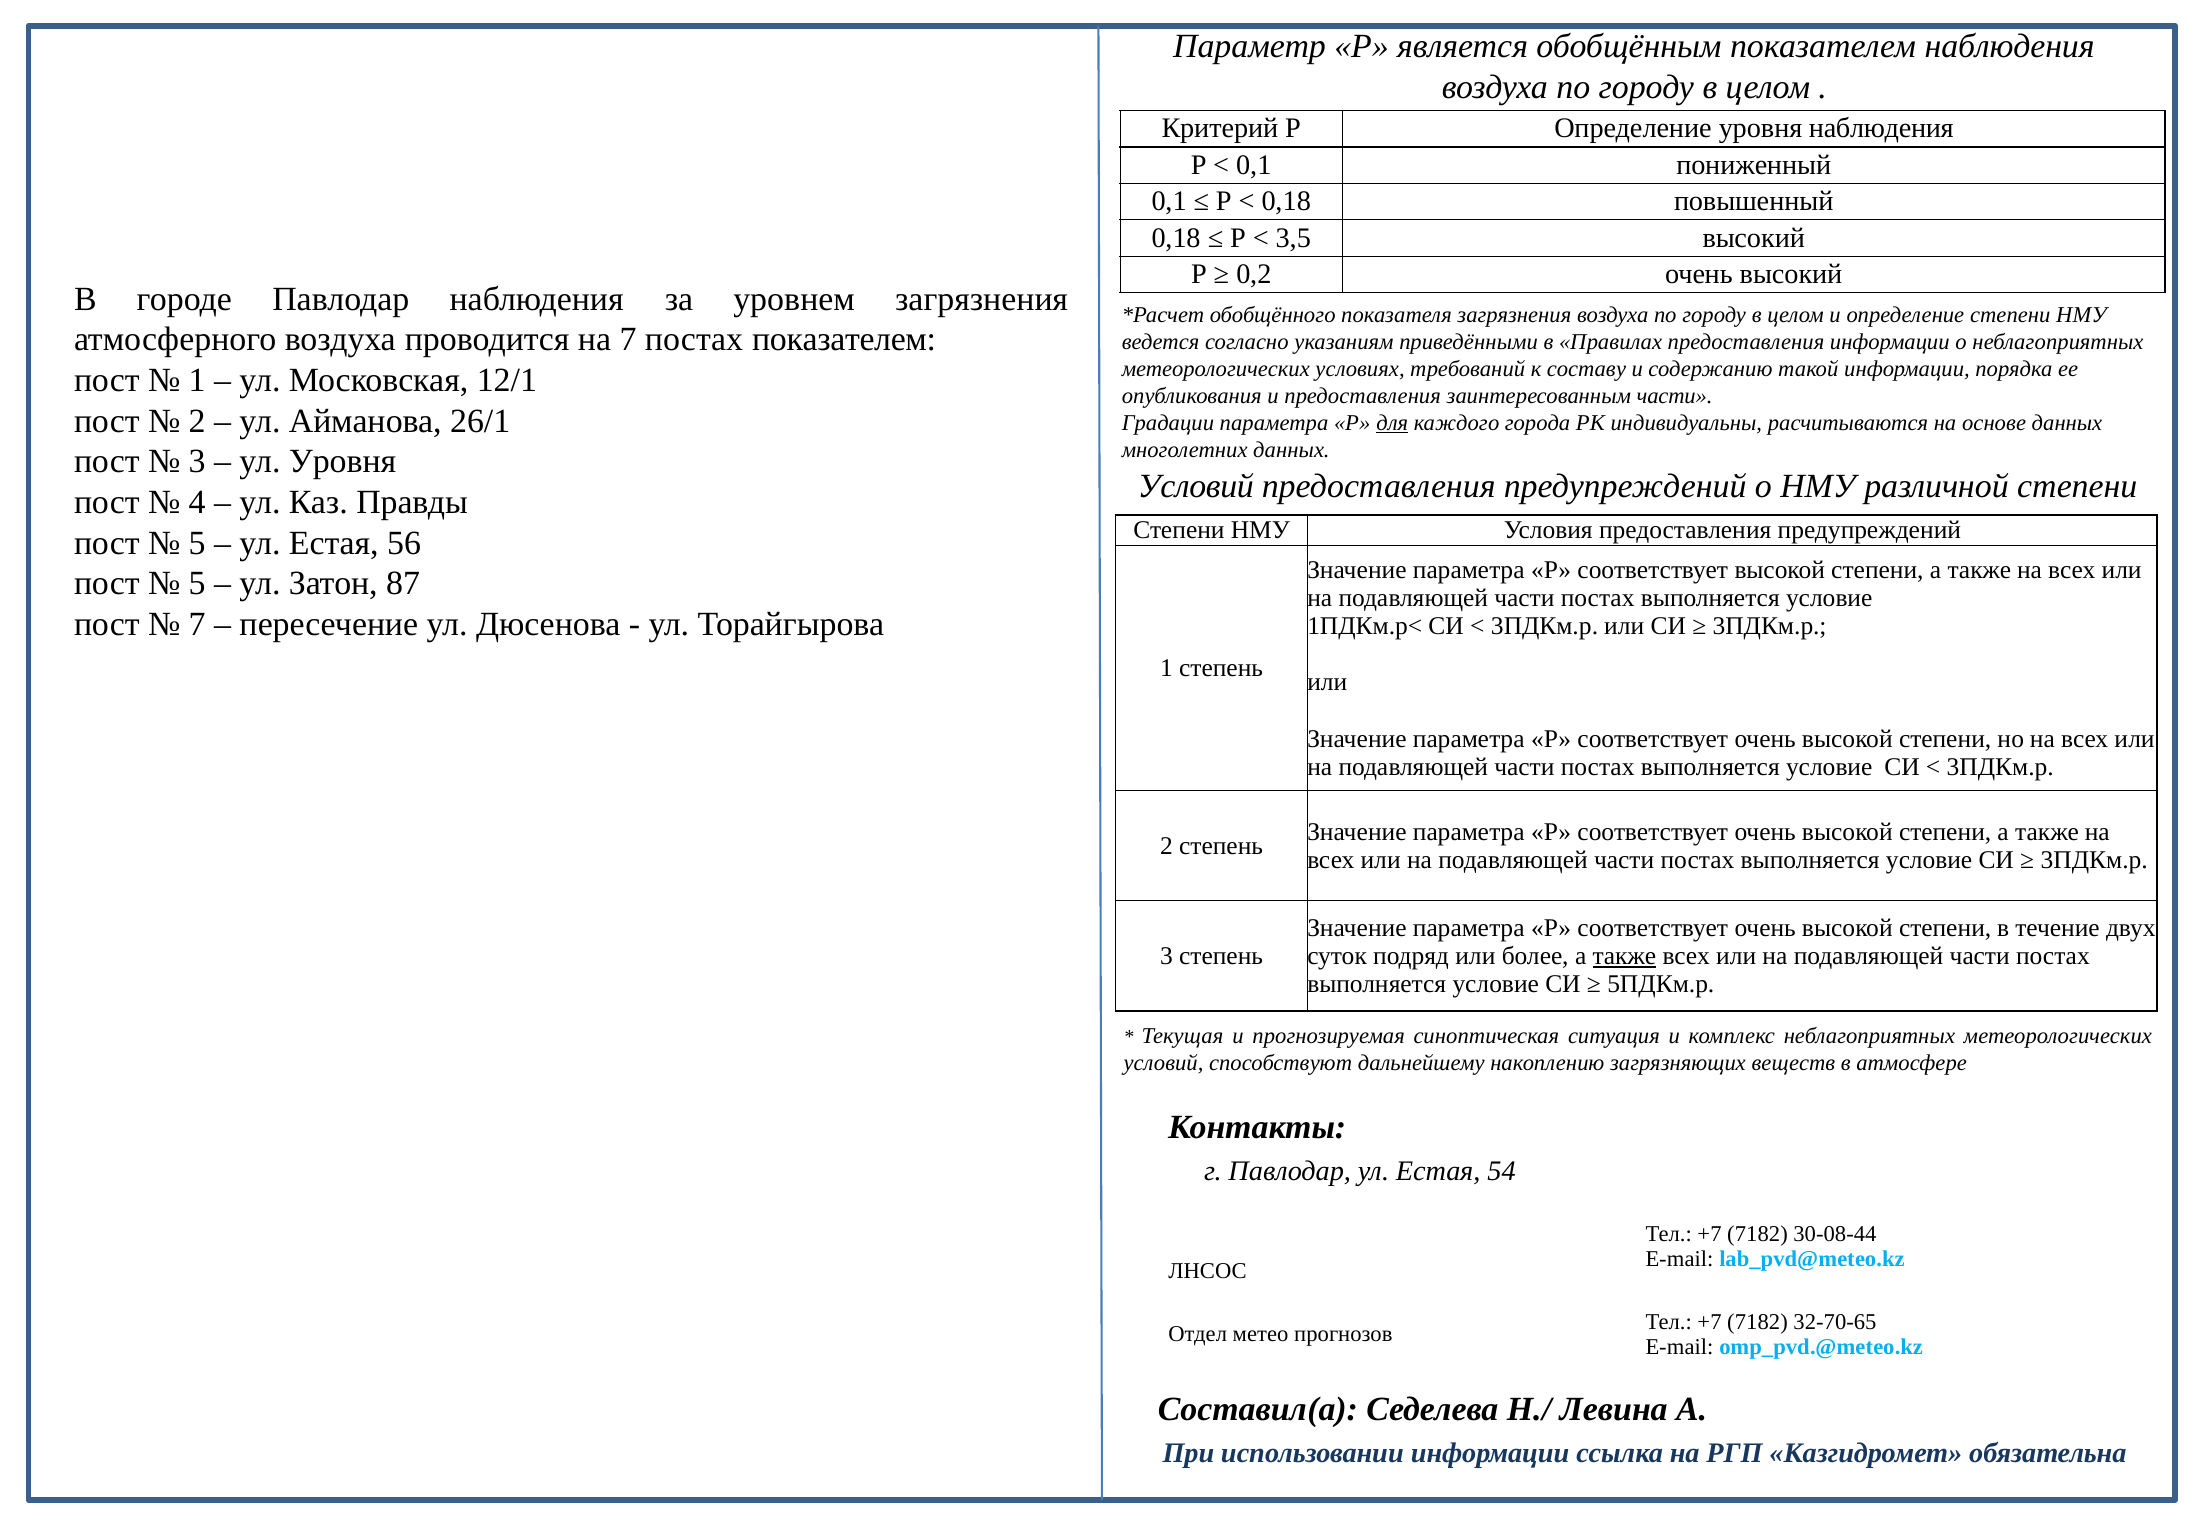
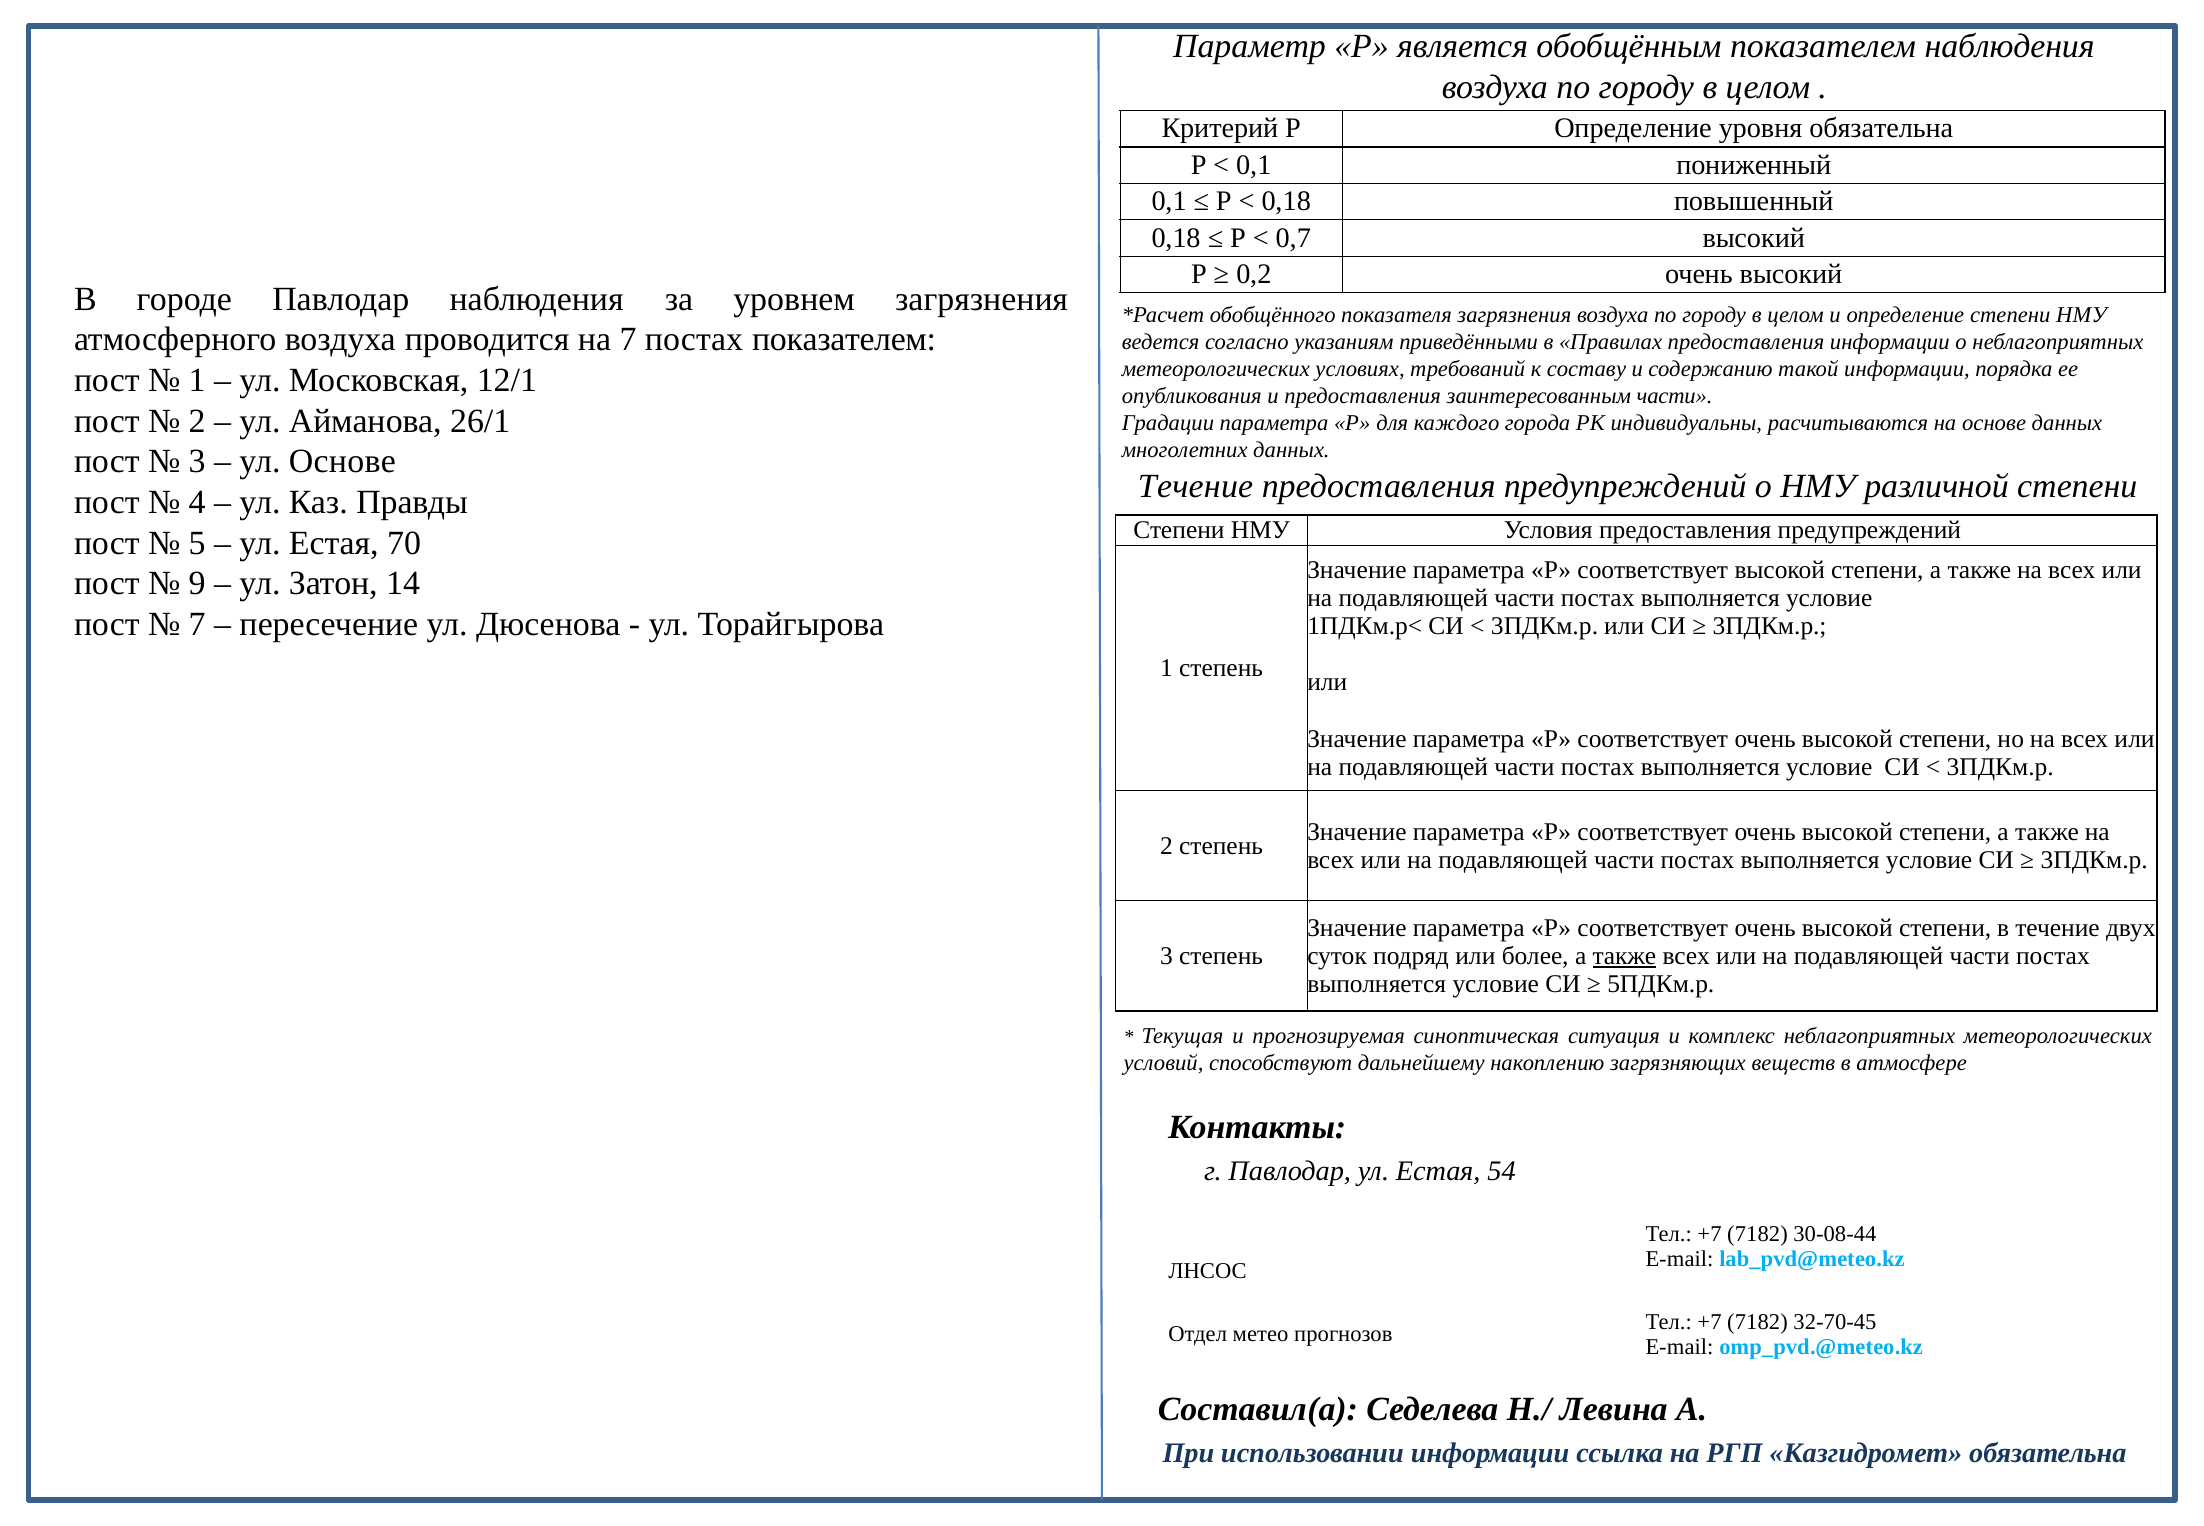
уровня наблюдения: наблюдения -> обязательна (1881, 129)
3,5: 3,5 -> 0,7 (1293, 238)
для underline: present -> none (1392, 423)
ул Уровня: Уровня -> Основе (342, 462)
Условий: Условий -> Течение (1196, 486)
56: 56 -> 70 (404, 543)
5: 5 -> 9 (197, 584)
87: 87 -> 14 (403, 584)
32-70-65: 32-70-65 -> 32-70-45 (1835, 1322)
